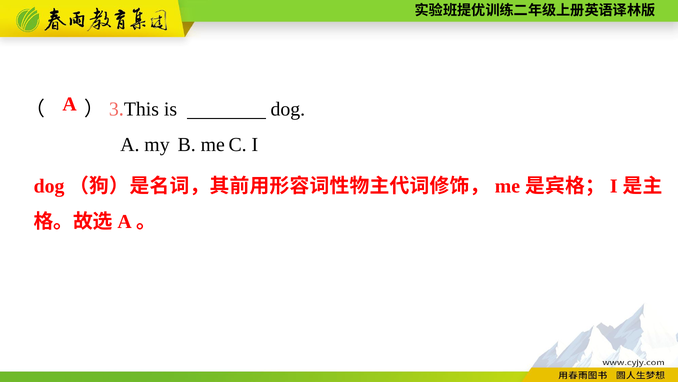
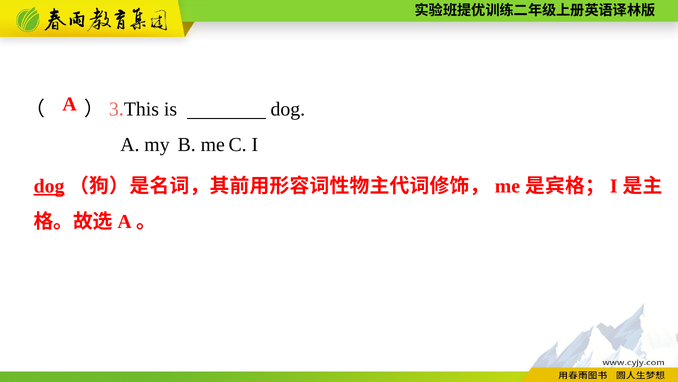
dog underline: none -> present (49, 186)
